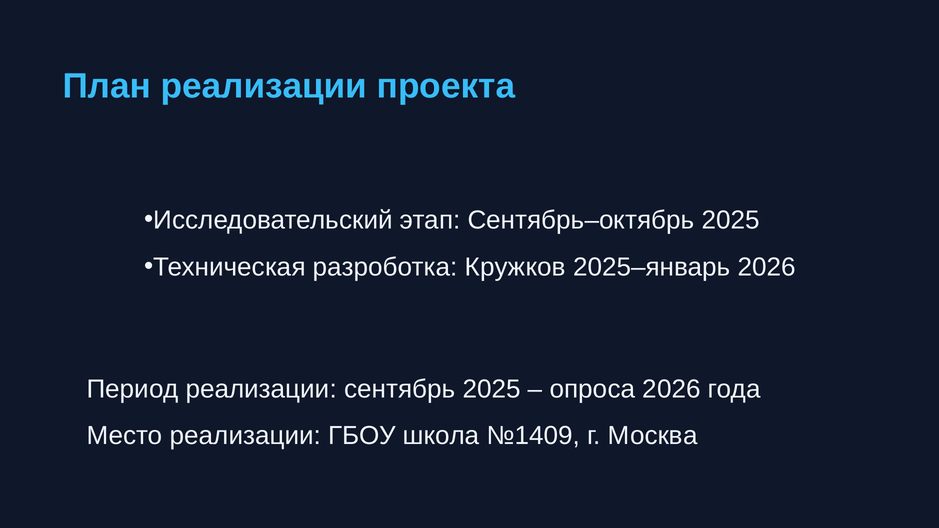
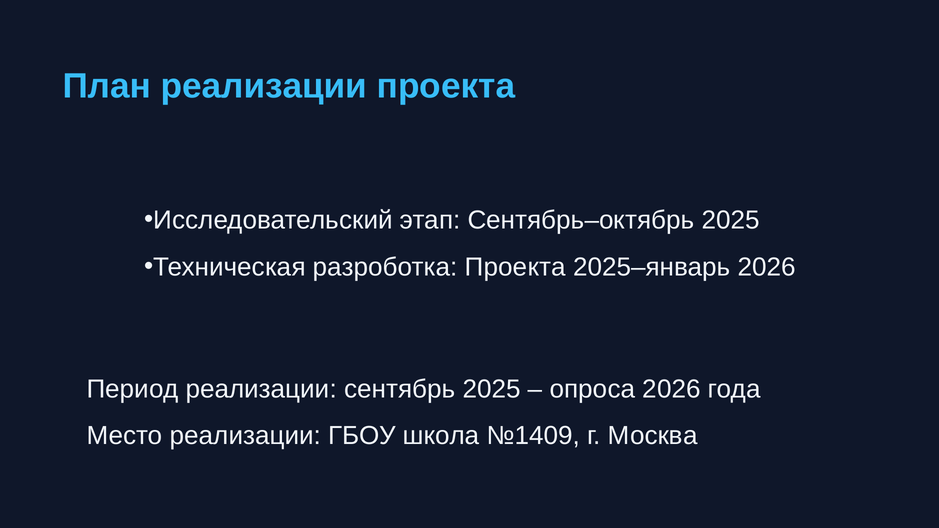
разроботка Кружков: Кружков -> Проекта (515, 267)
